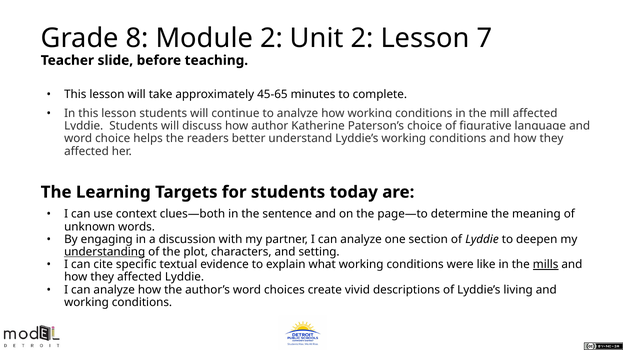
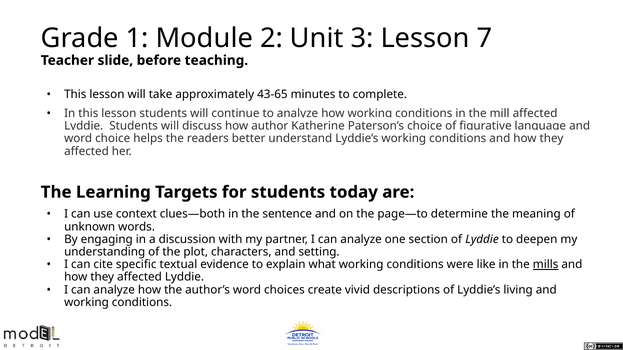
8: 8 -> 1 (137, 38)
Unit 2: 2 -> 3 (362, 38)
45-65: 45-65 -> 43-65 (272, 94)
understanding underline: present -> none (105, 252)
